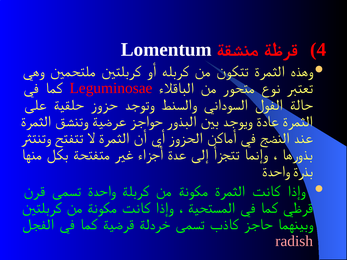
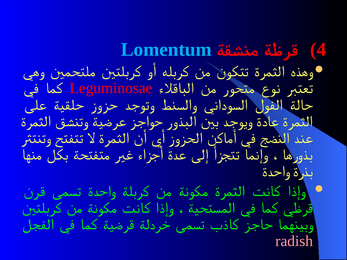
Lomentum colour: white -> light blue (166, 50)
